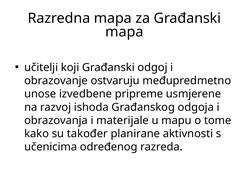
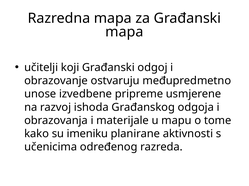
također: također -> imeniku (87, 134)
